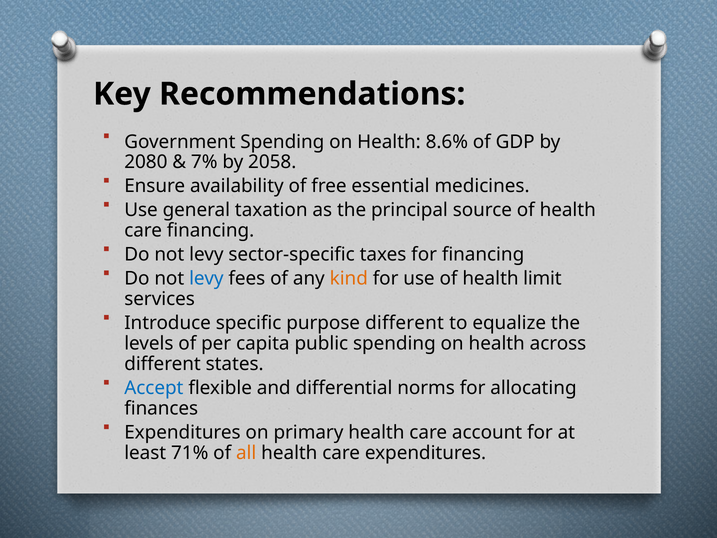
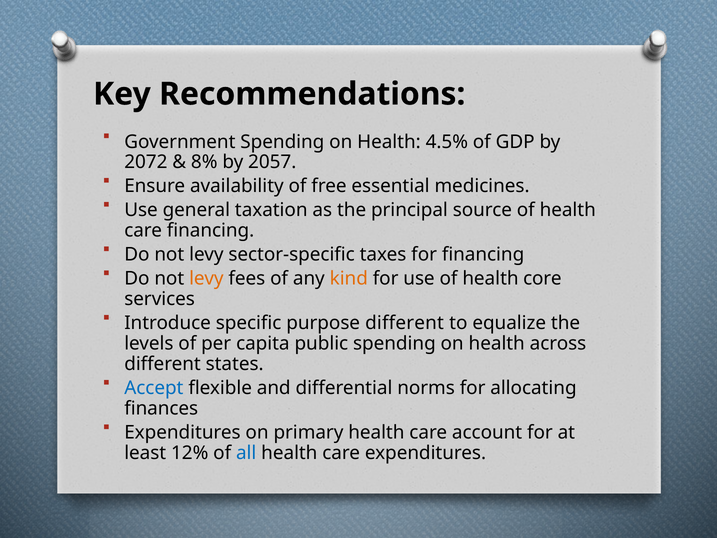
8.6%: 8.6% -> 4.5% (447, 142)
2080: 2080 -> 2072 (146, 162)
7%: 7% -> 8% (204, 162)
2058: 2058 -> 2057 (272, 162)
levy colour: blue -> orange (206, 279)
limit: limit -> core (542, 279)
71%: 71% -> 12% (190, 453)
all colour: orange -> blue (246, 453)
